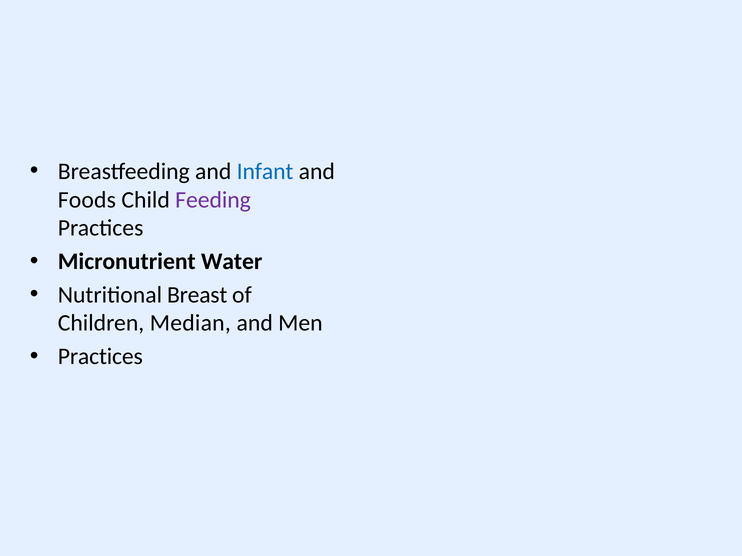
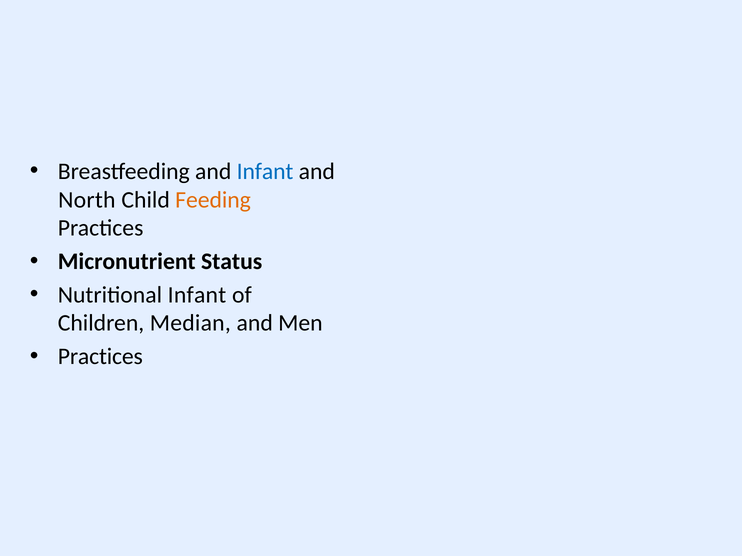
Foods: Foods -> North (87, 200)
Feeding colour: purple -> orange (213, 200)
Water: Water -> Status (232, 262)
Nutritional Breast: Breast -> Infant (197, 295)
